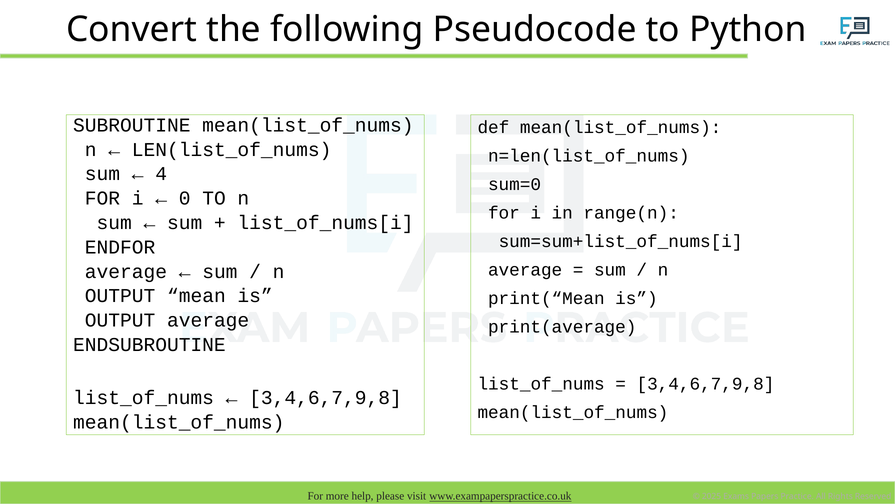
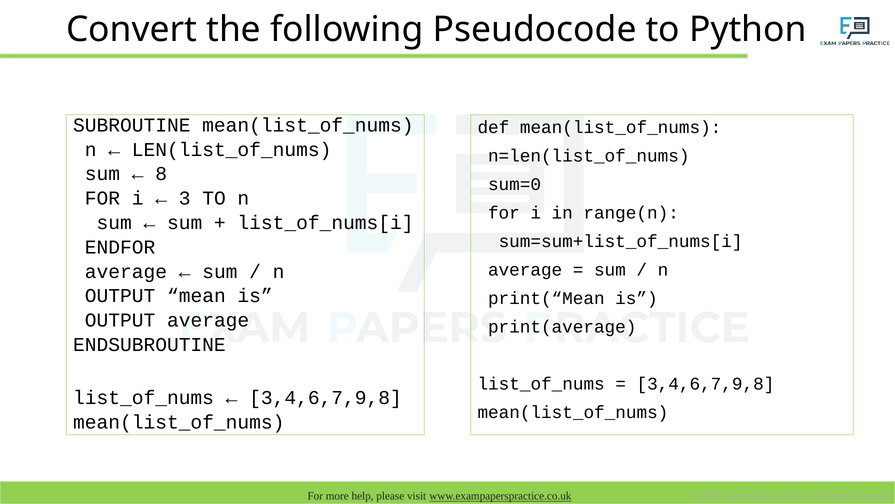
4: 4 -> 8 (161, 174)
0: 0 -> 3 (185, 198)
